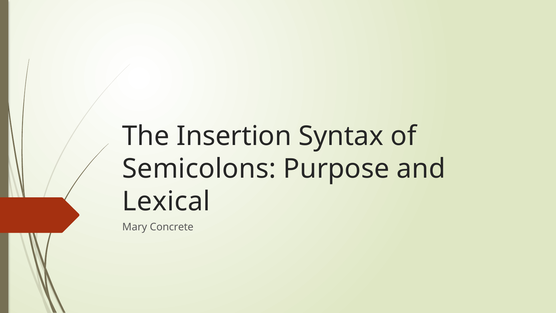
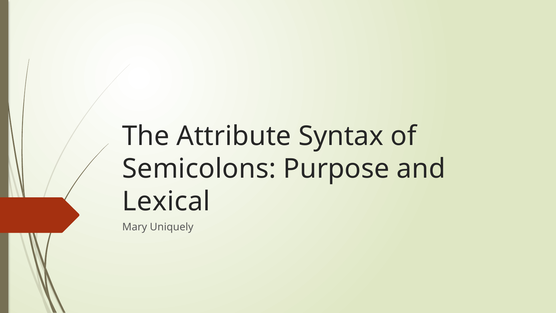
Insertion: Insertion -> Attribute (234, 136)
Concrete: Concrete -> Uniquely (172, 227)
